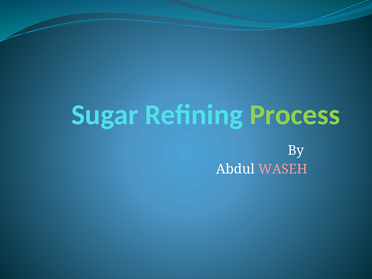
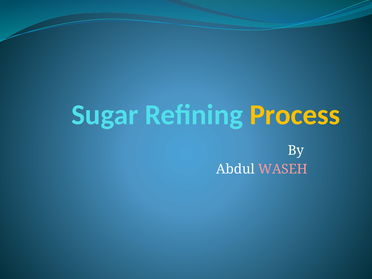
Process colour: light green -> yellow (295, 115)
